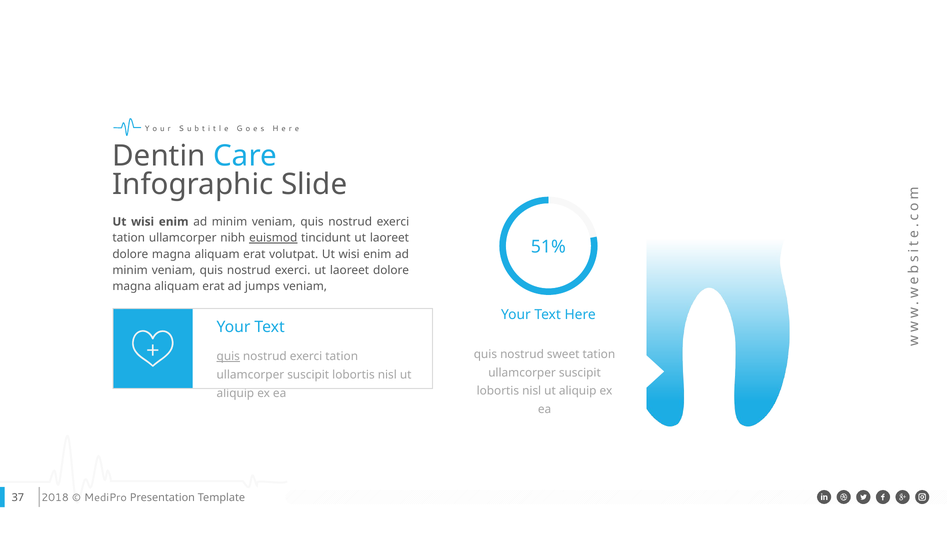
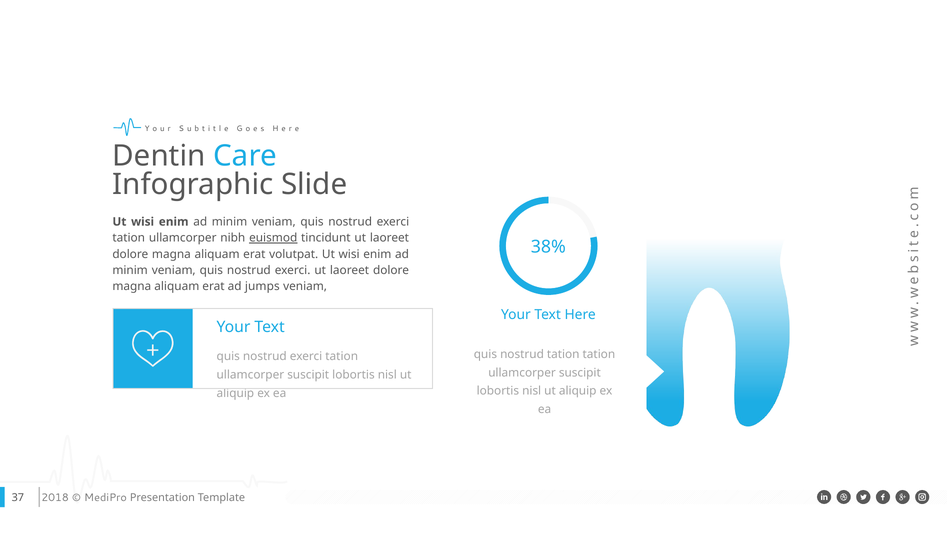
51%: 51% -> 38% (548, 247)
nostrud sweet: sweet -> tation (563, 354)
quis underline: present -> none (228, 356)
